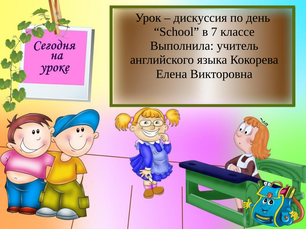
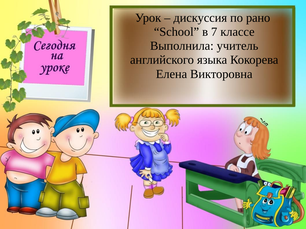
день: день -> рано (258, 18)
